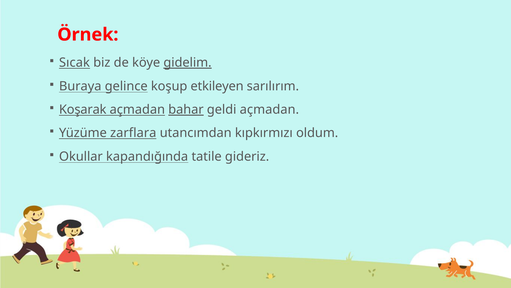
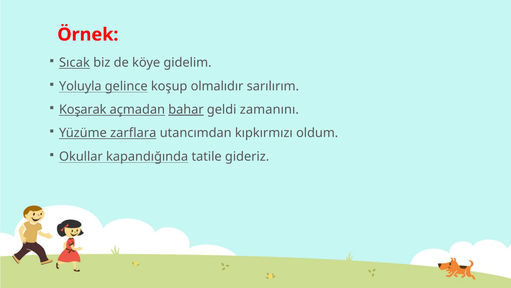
gidelim underline: present -> none (188, 63)
Buraya: Buraya -> Yoluyla (80, 86)
etkileyen: etkileyen -> olmalıdır (217, 86)
geldi açmadan: açmadan -> zamanını (269, 109)
